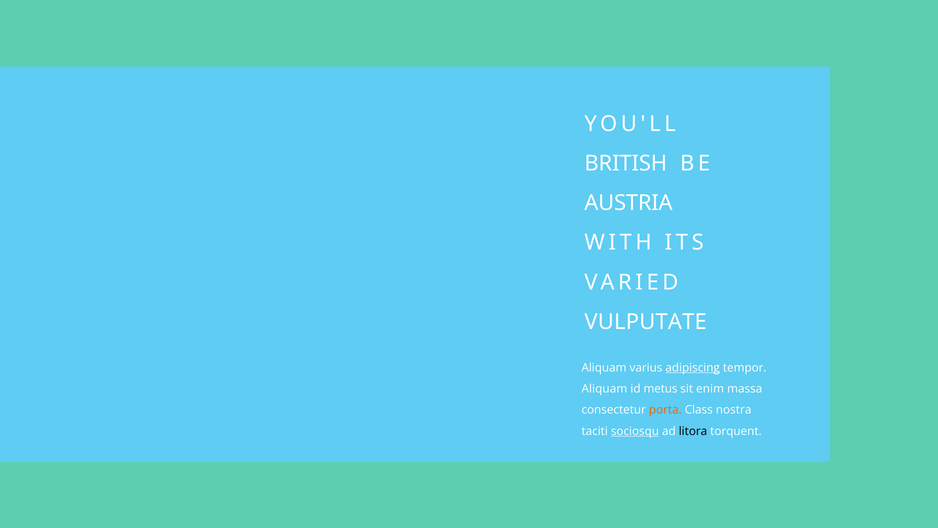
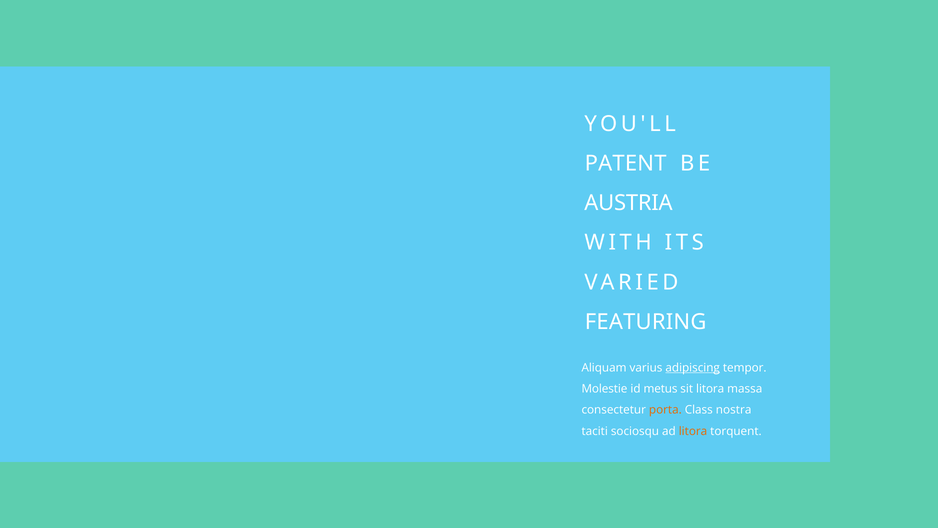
BRITISH: BRITISH -> PATENT (626, 163)
VULPUTATE: VULPUTATE -> FEATURING (646, 322)
Aliquam: Aliquam -> Molestie (604, 389)
sit enim: enim -> litora (710, 389)
sociosqu underline: present -> none (635, 431)
litora colour: black -> orange (693, 431)
